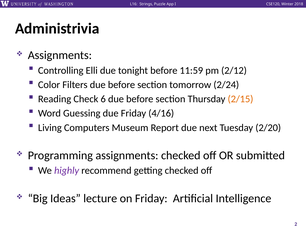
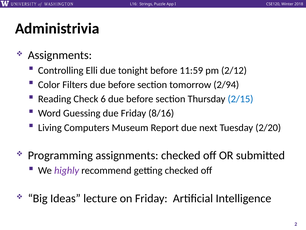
2/24: 2/24 -> 2/94 (226, 85)
2/15 colour: orange -> blue (240, 99)
4/16: 4/16 -> 8/16 (161, 113)
